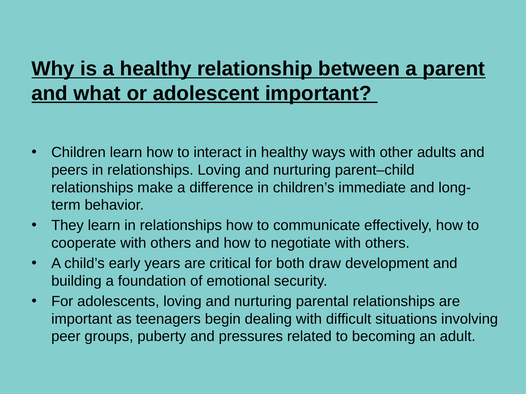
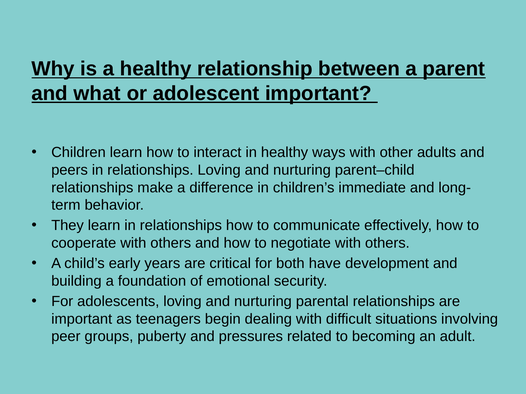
draw: draw -> have (325, 264)
